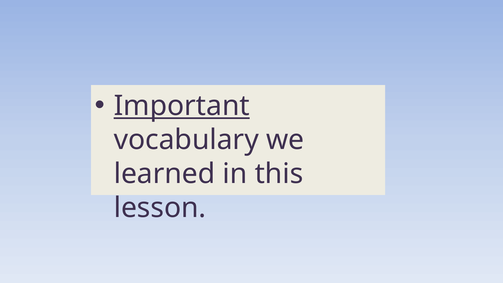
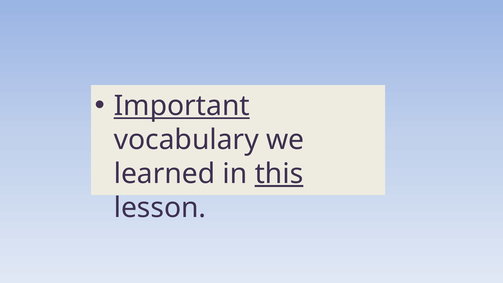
this underline: none -> present (279, 174)
